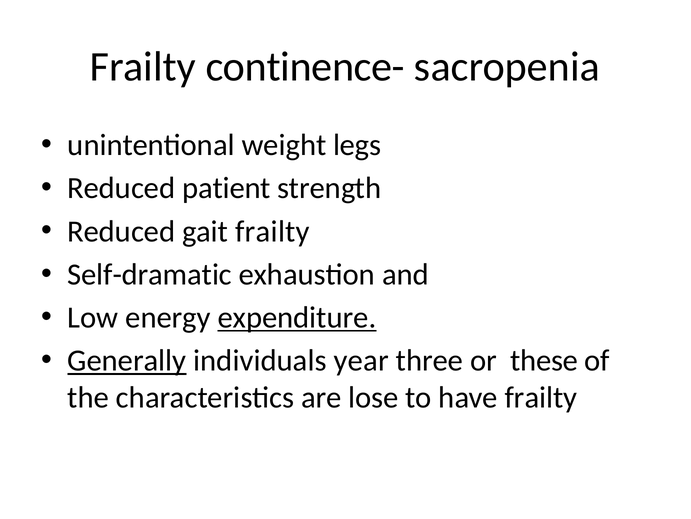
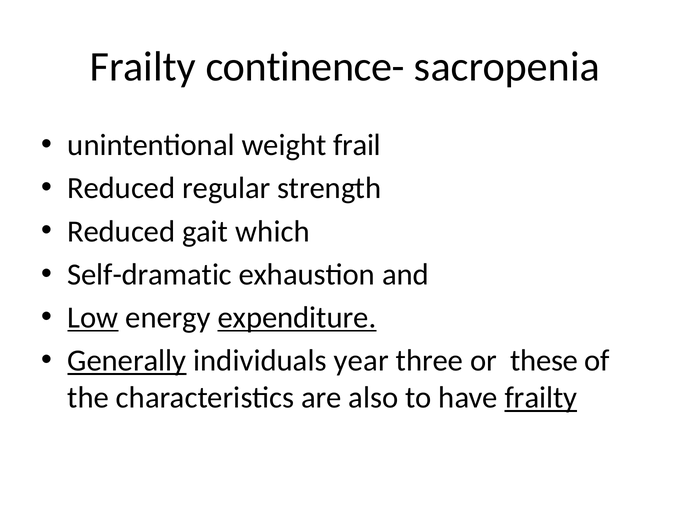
legs: legs -> frail (357, 145)
patient: patient -> regular (226, 188)
gait frailty: frailty -> which (273, 231)
Low underline: none -> present (93, 317)
lose: lose -> also (373, 397)
frailty underline: none -> present (541, 397)
